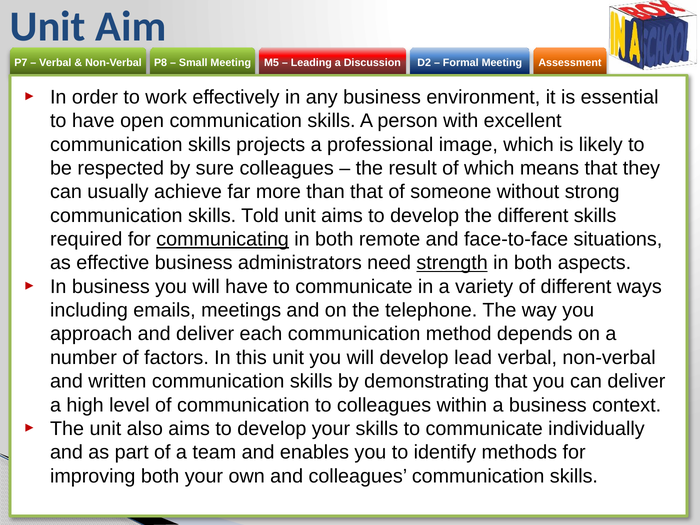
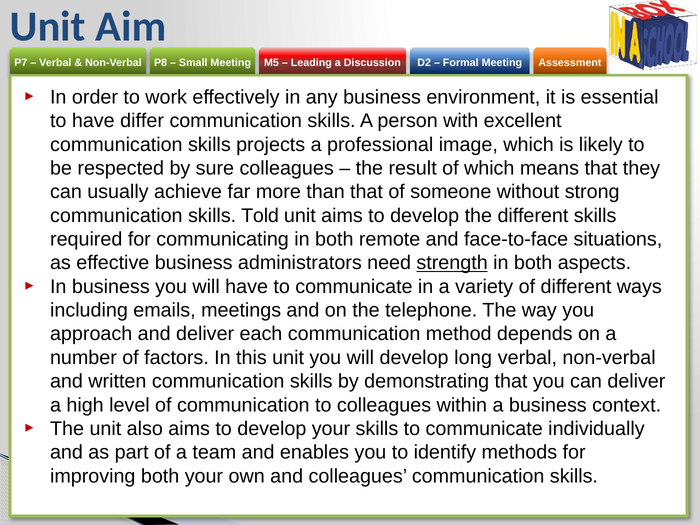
open: open -> differ (142, 121)
communicating underline: present -> none (223, 239)
lead: lead -> long (473, 358)
